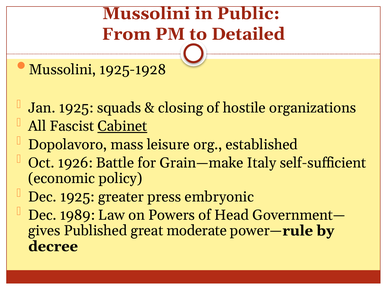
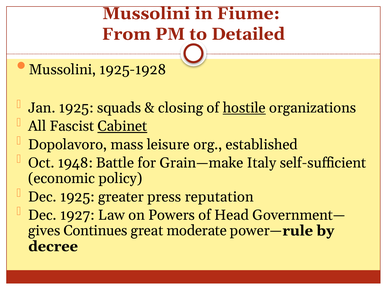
Public: Public -> Fiume (248, 13)
hostile underline: none -> present (244, 108)
1926: 1926 -> 1948 (75, 163)
embryonic: embryonic -> reputation (219, 197)
1989: 1989 -> 1927 (77, 215)
Published: Published -> Continues (96, 231)
